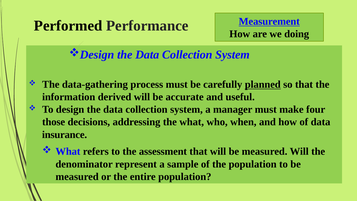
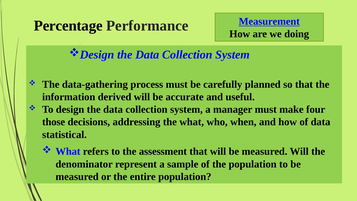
Performed: Performed -> Percentage (68, 26)
planned underline: present -> none (263, 84)
insurance: insurance -> statistical (64, 134)
